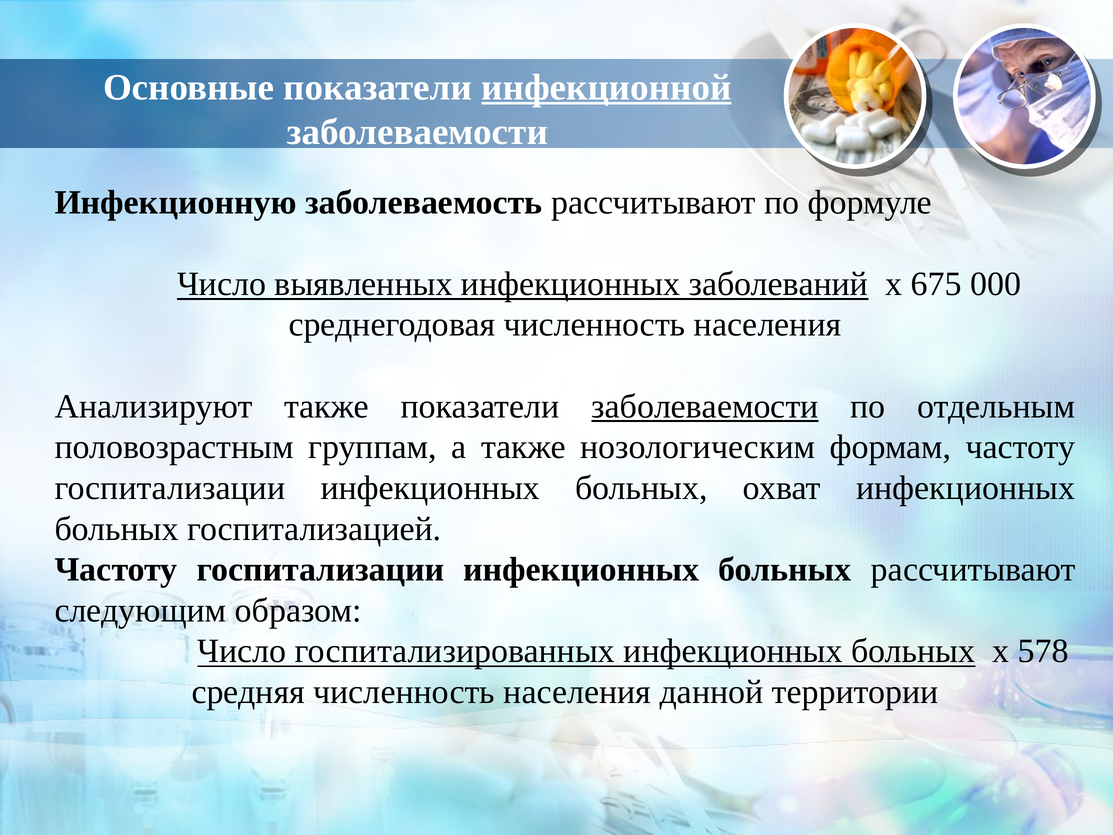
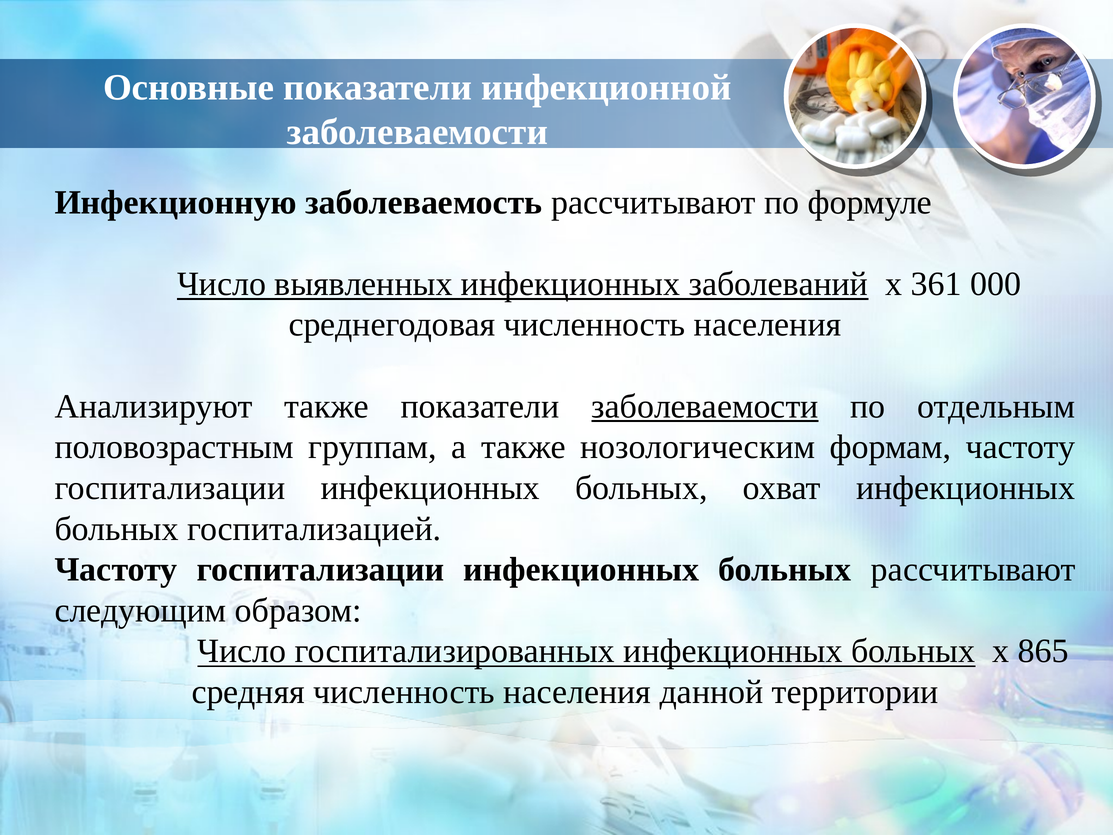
инфекционной underline: present -> none (606, 87)
675: 675 -> 361 (936, 284)
578: 578 -> 865 (1043, 651)
